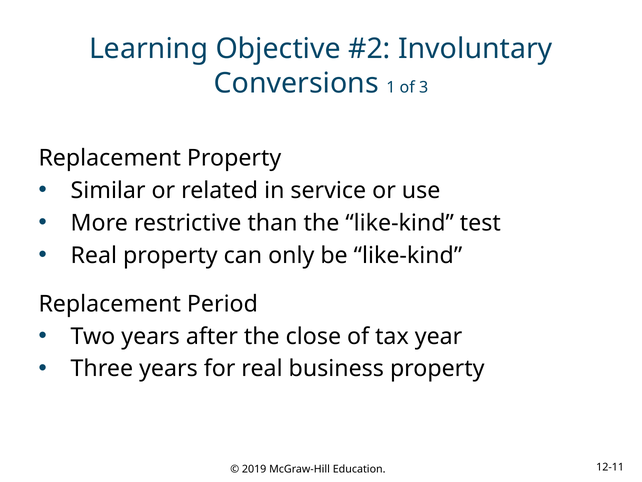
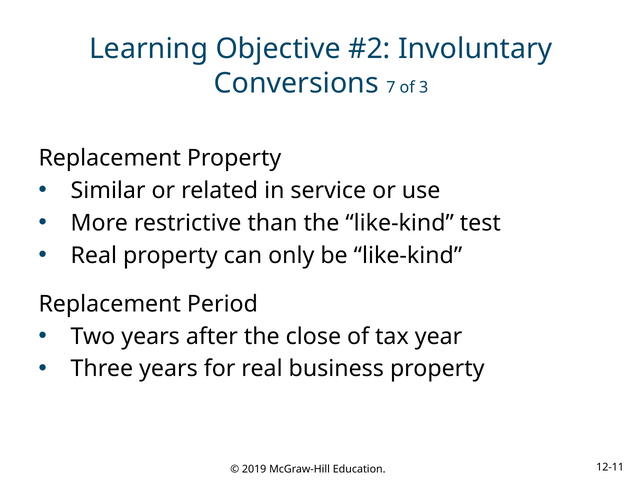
1: 1 -> 7 (391, 87)
